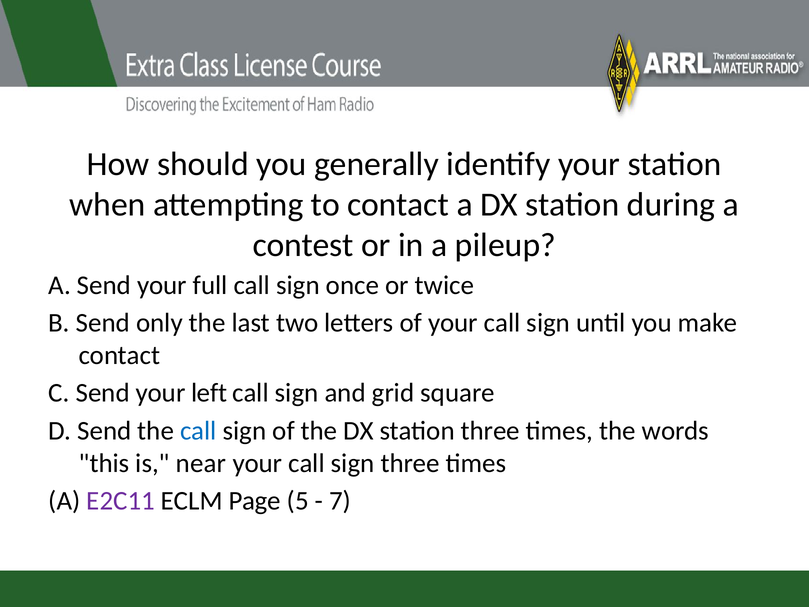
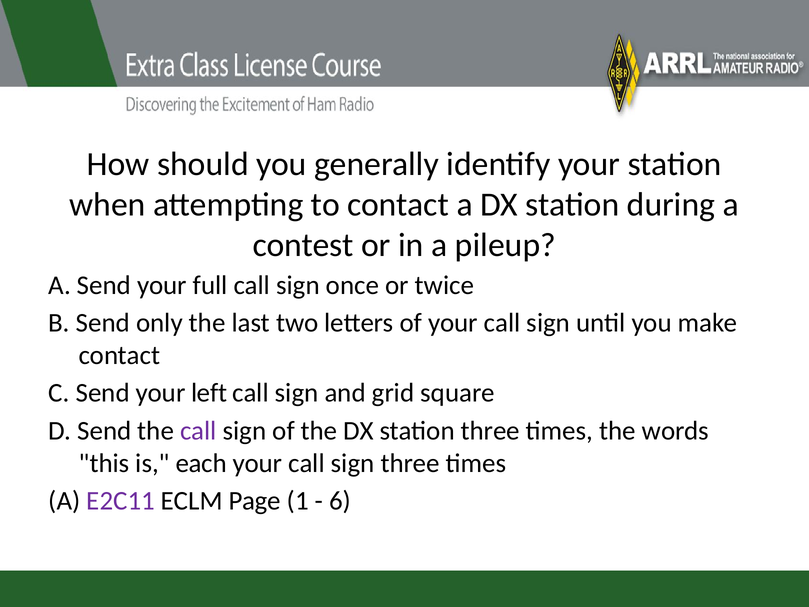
call colour: blue -> purple (198, 431)
near: near -> each (201, 463)
5: 5 -> 1 (298, 501)
7: 7 -> 6 (340, 501)
